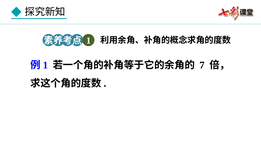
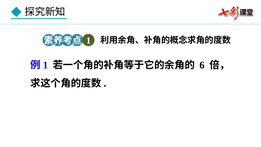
7: 7 -> 6 (202, 65)
